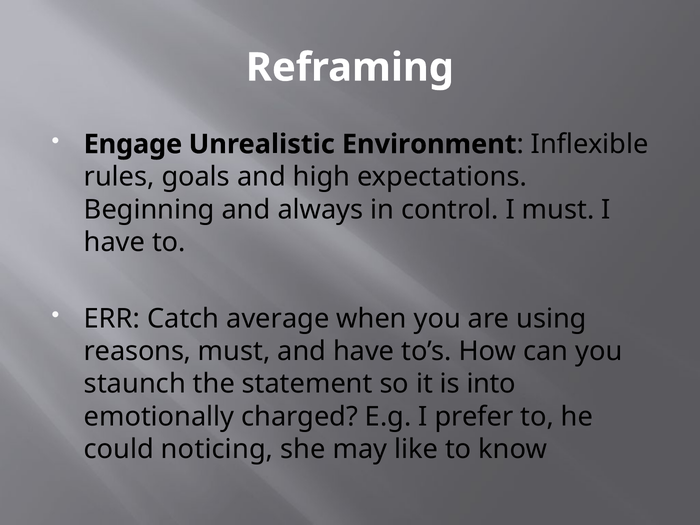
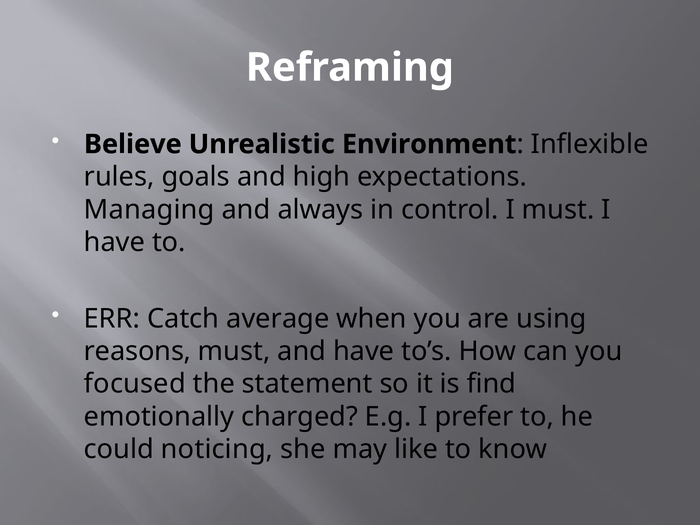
Engage: Engage -> Believe (133, 144)
Beginning: Beginning -> Managing (149, 210)
staunch: staunch -> focused (135, 384)
into: into -> find (491, 384)
